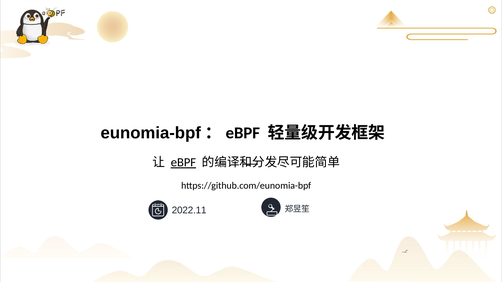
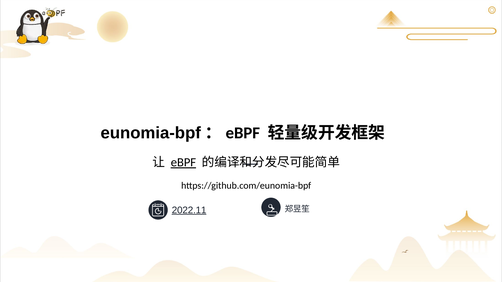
2022.11 underline: none -> present (189, 210)
